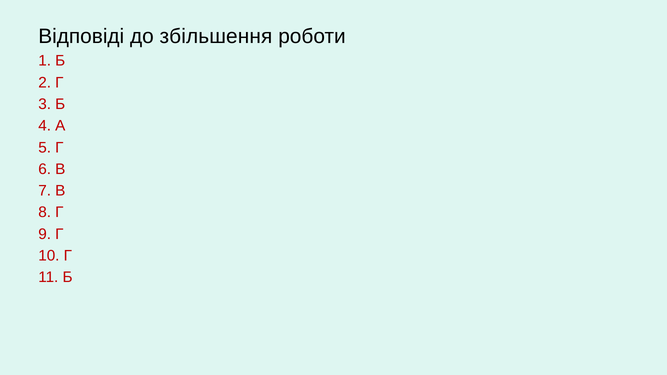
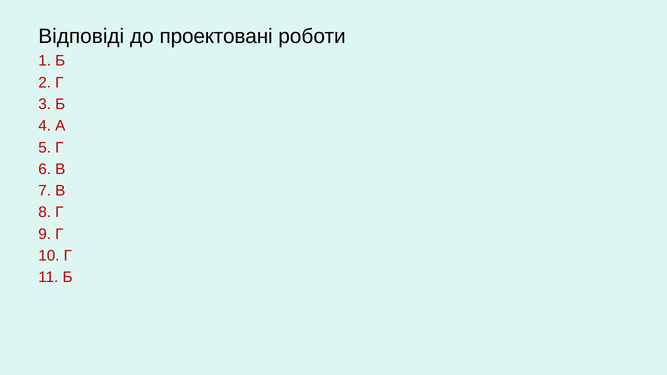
збільшення: збільшення -> проектовані (216, 36)
